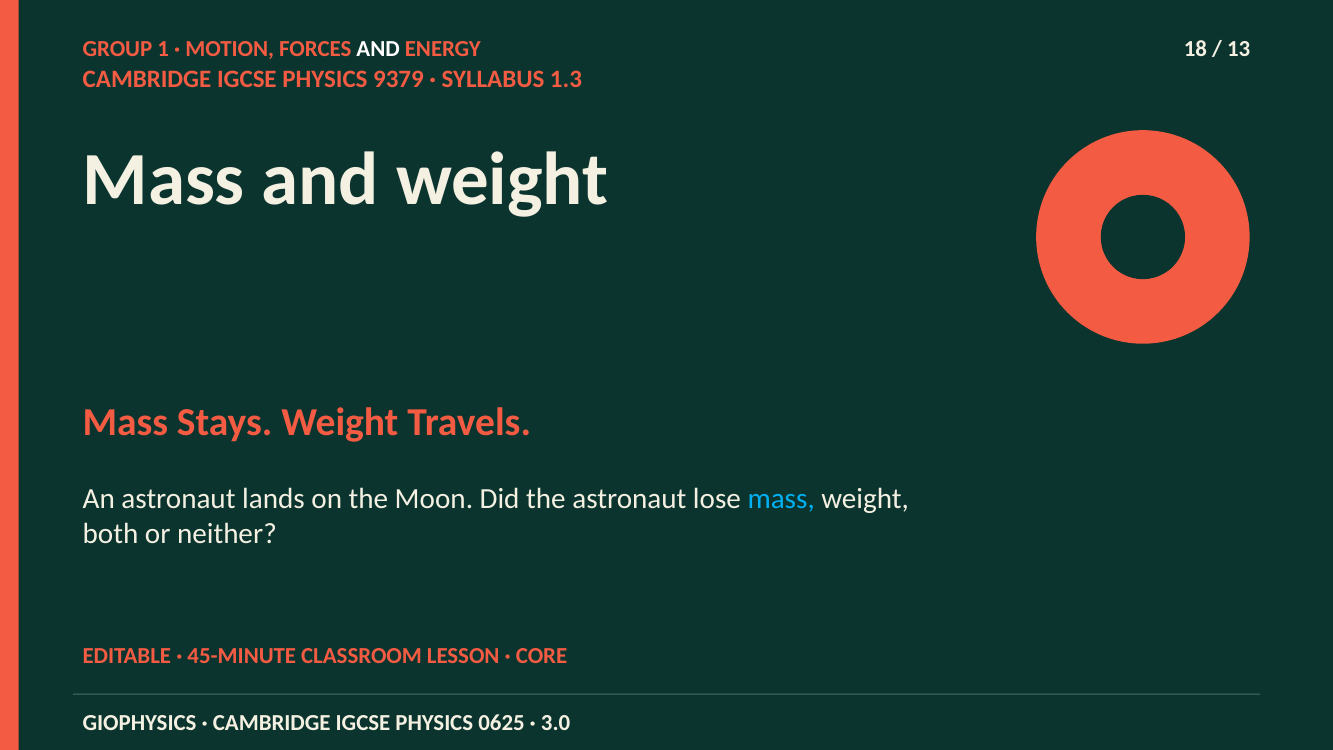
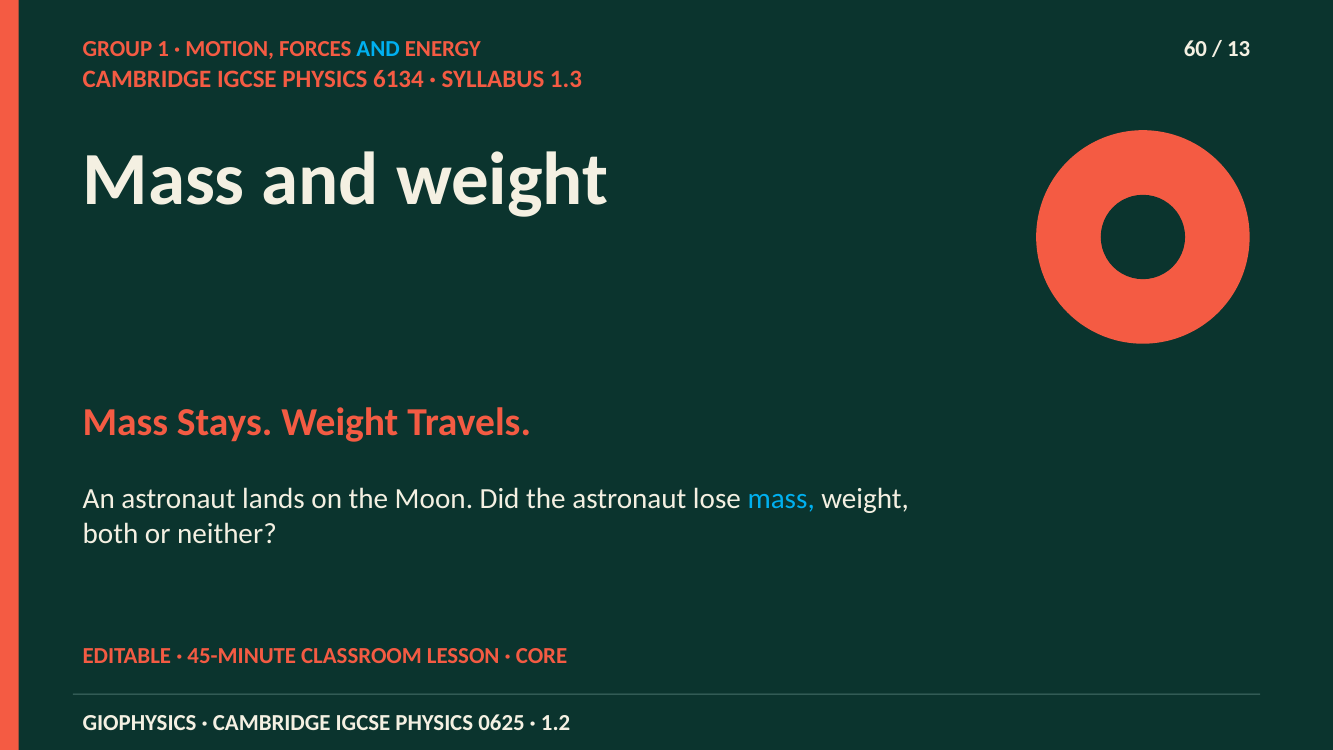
AND colour: white -> light blue (378, 49)
18: 18 -> 60 (1195, 49)
9379: 9379 -> 6134 (398, 79)
3.0: 3.0 -> 1.2 (556, 723)
